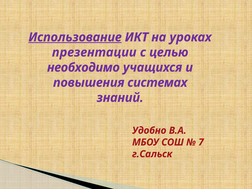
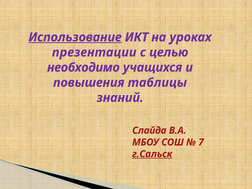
системах: системах -> таблицы (157, 83)
Удобно: Удобно -> Слайда (149, 130)
г.Сальск underline: none -> present (152, 154)
